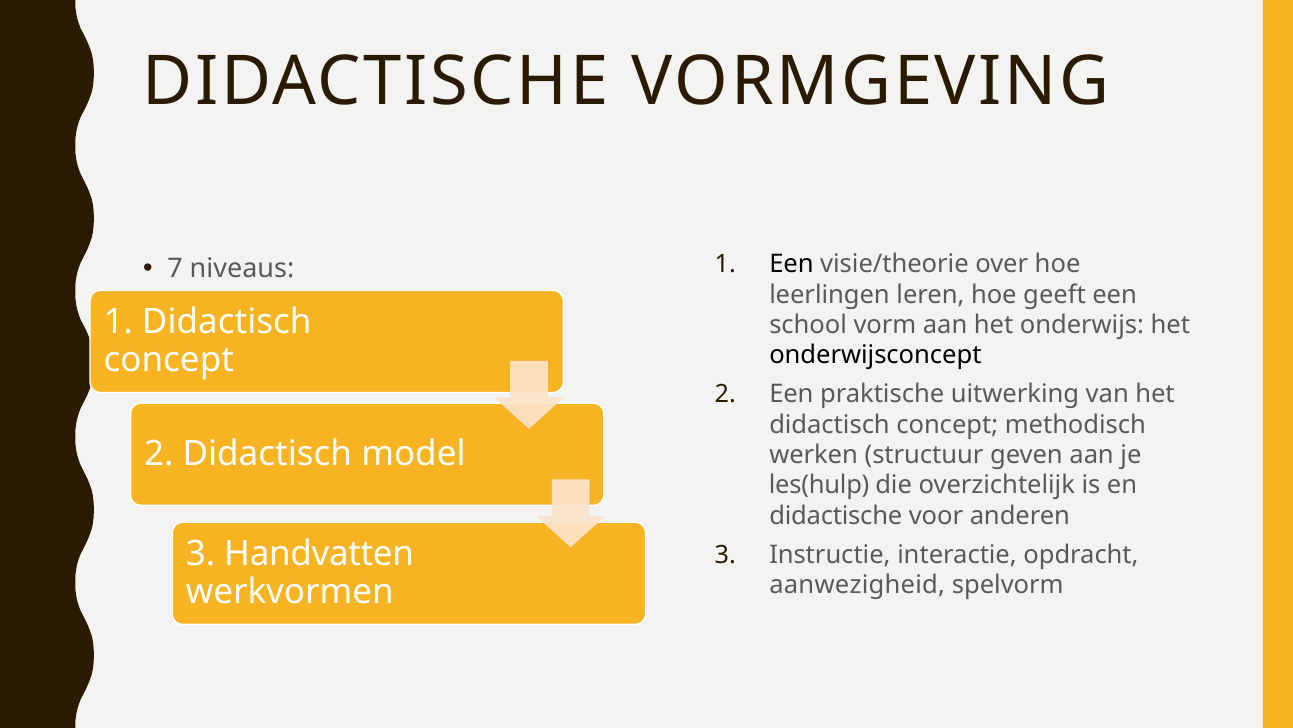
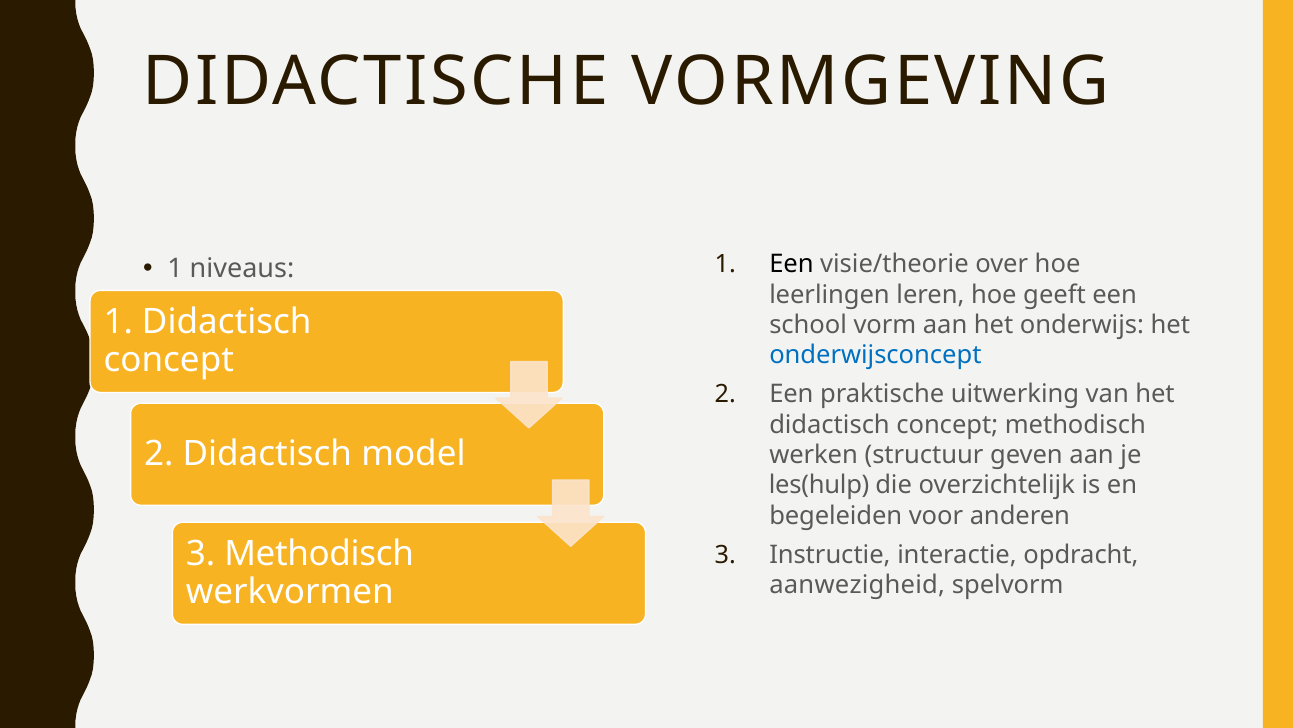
7: 7 -> 1 (175, 269)
onderwijsconcept colour: black -> blue (875, 355)
didactische: didactische -> begeleiden (836, 515)
3 Handvatten: Handvatten -> Methodisch (319, 554)
